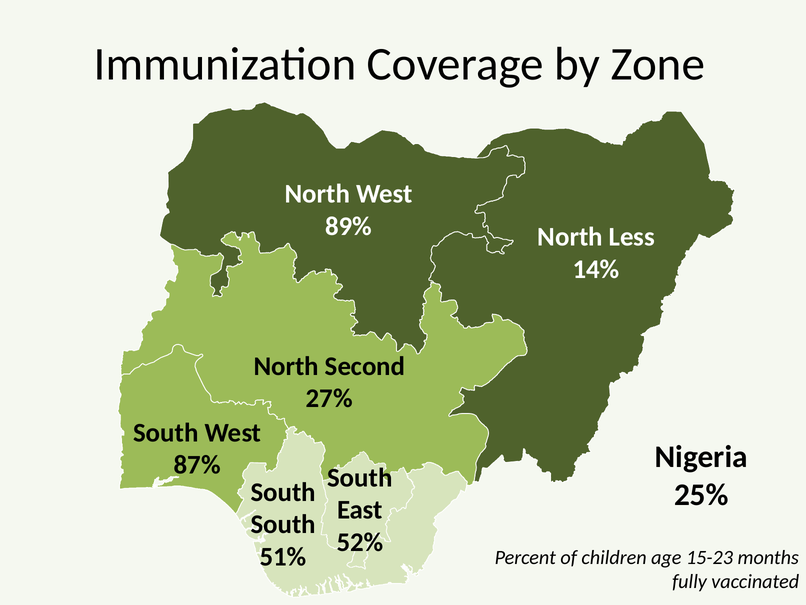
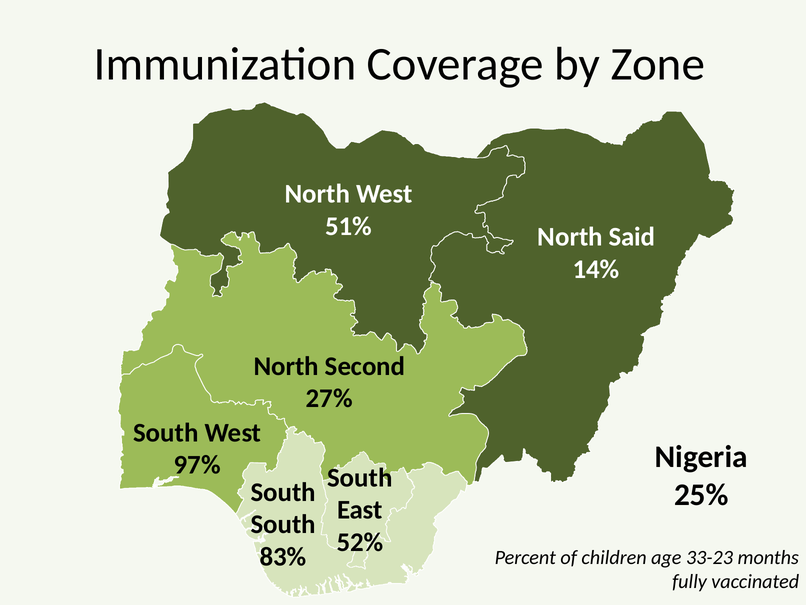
89%: 89% -> 51% (349, 226)
Less: Less -> Said (632, 237)
87%: 87% -> 97% (197, 465)
51%: 51% -> 83% (283, 556)
15-23: 15-23 -> 33-23 (710, 557)
